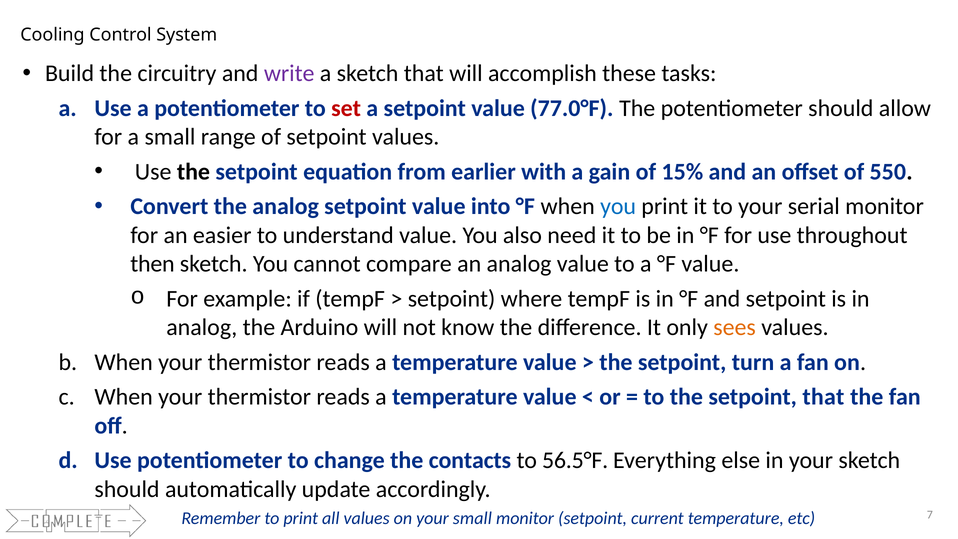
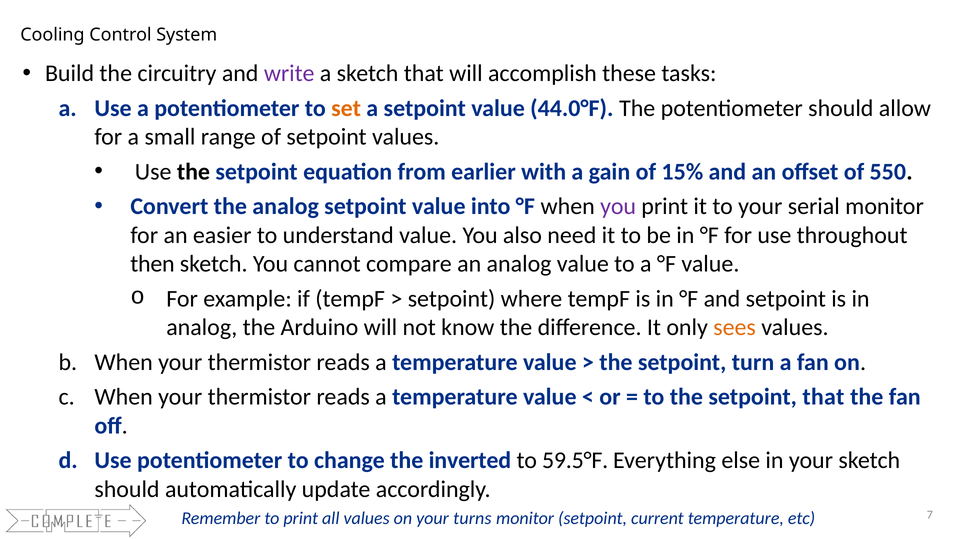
set colour: red -> orange (346, 108)
77.0°F: 77.0°F -> 44.0°F (572, 108)
you colour: blue -> purple (618, 207)
contacts: contacts -> inverted (470, 460)
56.5°F: 56.5°F -> 59.5°F (575, 460)
your small: small -> turns (472, 518)
